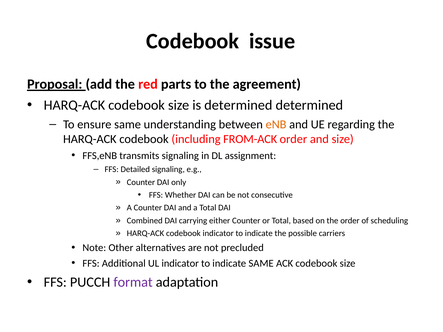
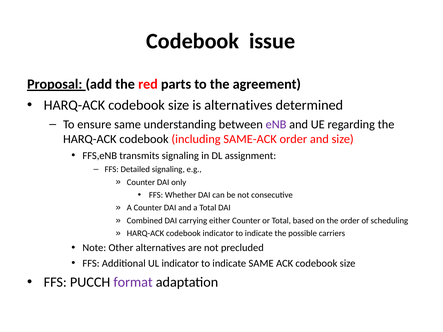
is determined: determined -> alternatives (238, 105)
eNB colour: orange -> purple (276, 124)
FROM-ACK: FROM-ACK -> SAME-ACK (250, 139)
